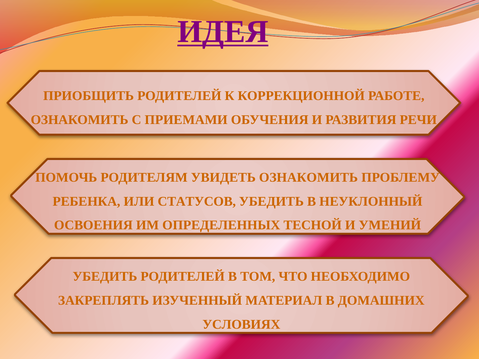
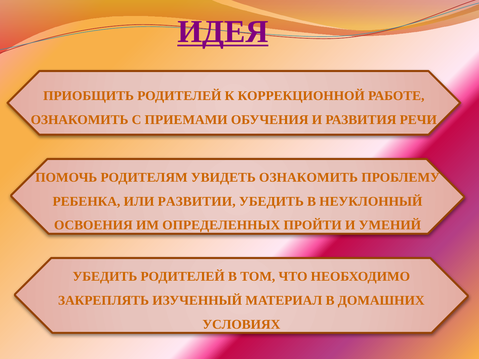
СТАТУСОВ: СТАТУСОВ -> РАЗВИТИИ (197, 201)
ТЕСНОЙ: ТЕСНОЙ -> ПРОЙТИ (313, 225)
